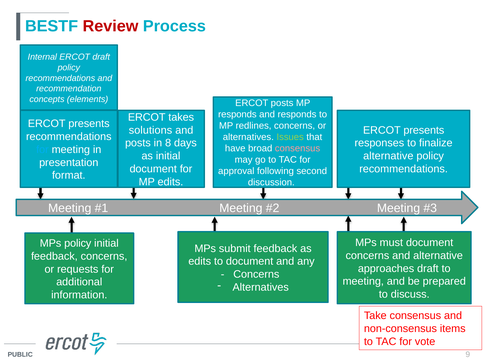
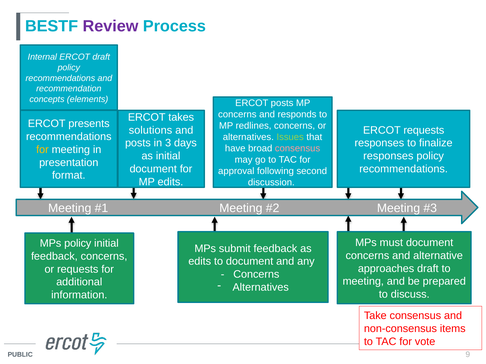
Review colour: red -> purple (110, 26)
responds: responds -> concerns (237, 115)
presents: presents -> requests (424, 130)
8: 8 -> 3 (168, 143)
for colour: light blue -> yellow (42, 150)
alternative: alternative -> responses (388, 156)
